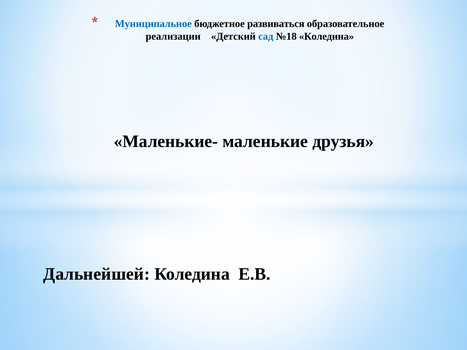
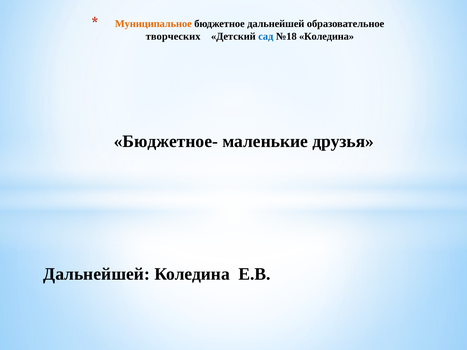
Муниципальное colour: blue -> orange (153, 24)
бюджетное развиваться: развиваться -> дальнейшей (276, 24)
реализации: реализации -> творческих (173, 36)
Маленькие-: Маленькие- -> Бюджетное- (166, 141)
